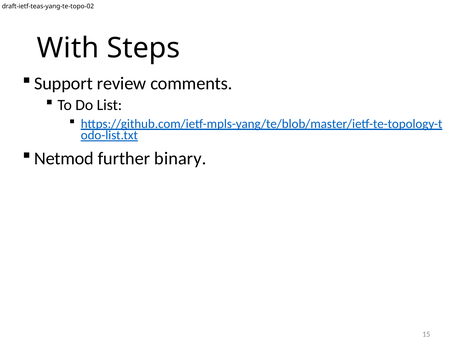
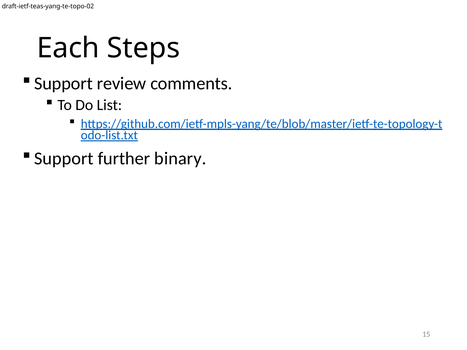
With: With -> Each (68, 48)
Netmod: Netmod -> Support (64, 159)
